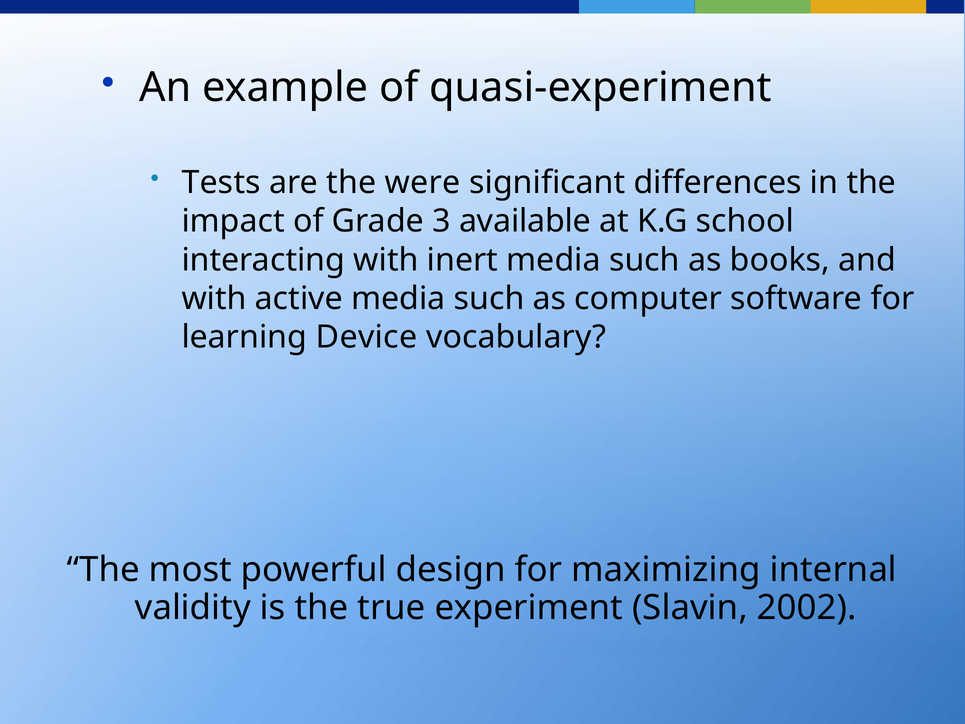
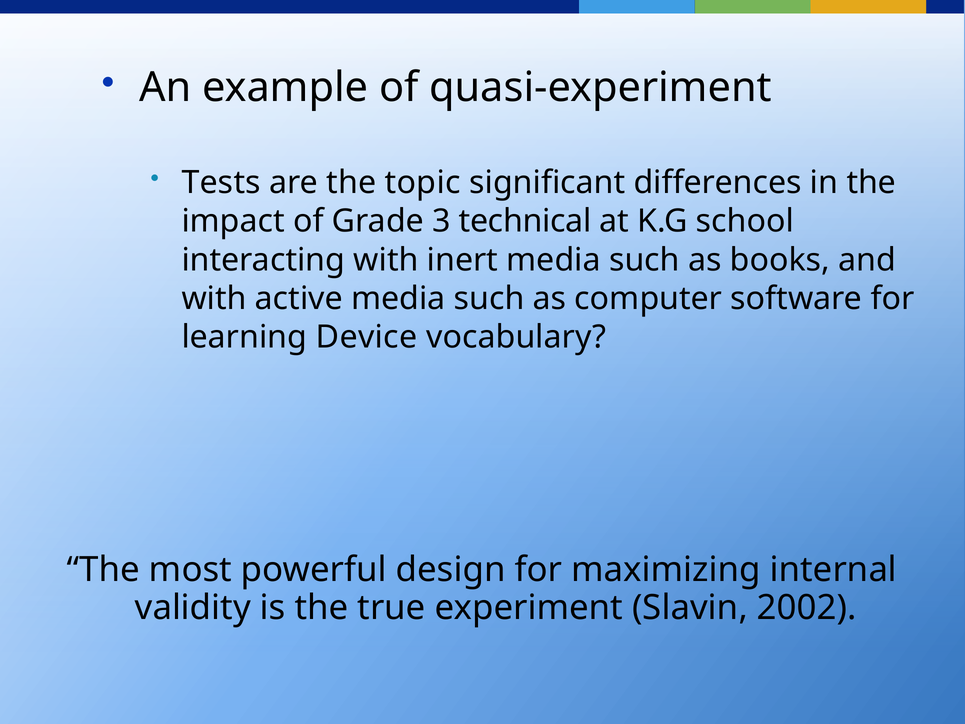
were: were -> topic (423, 183)
available: available -> technical (525, 221)
